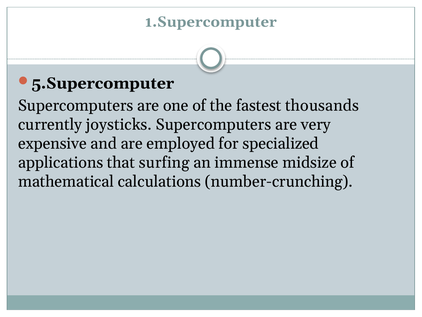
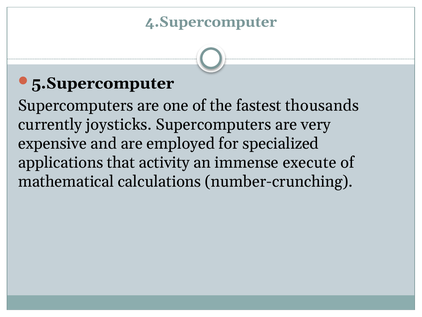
1.Supercomputer: 1.Supercomputer -> 4.Supercomputer (211, 22)
surfing: surfing -> activity (164, 162)
midsize: midsize -> execute (310, 162)
